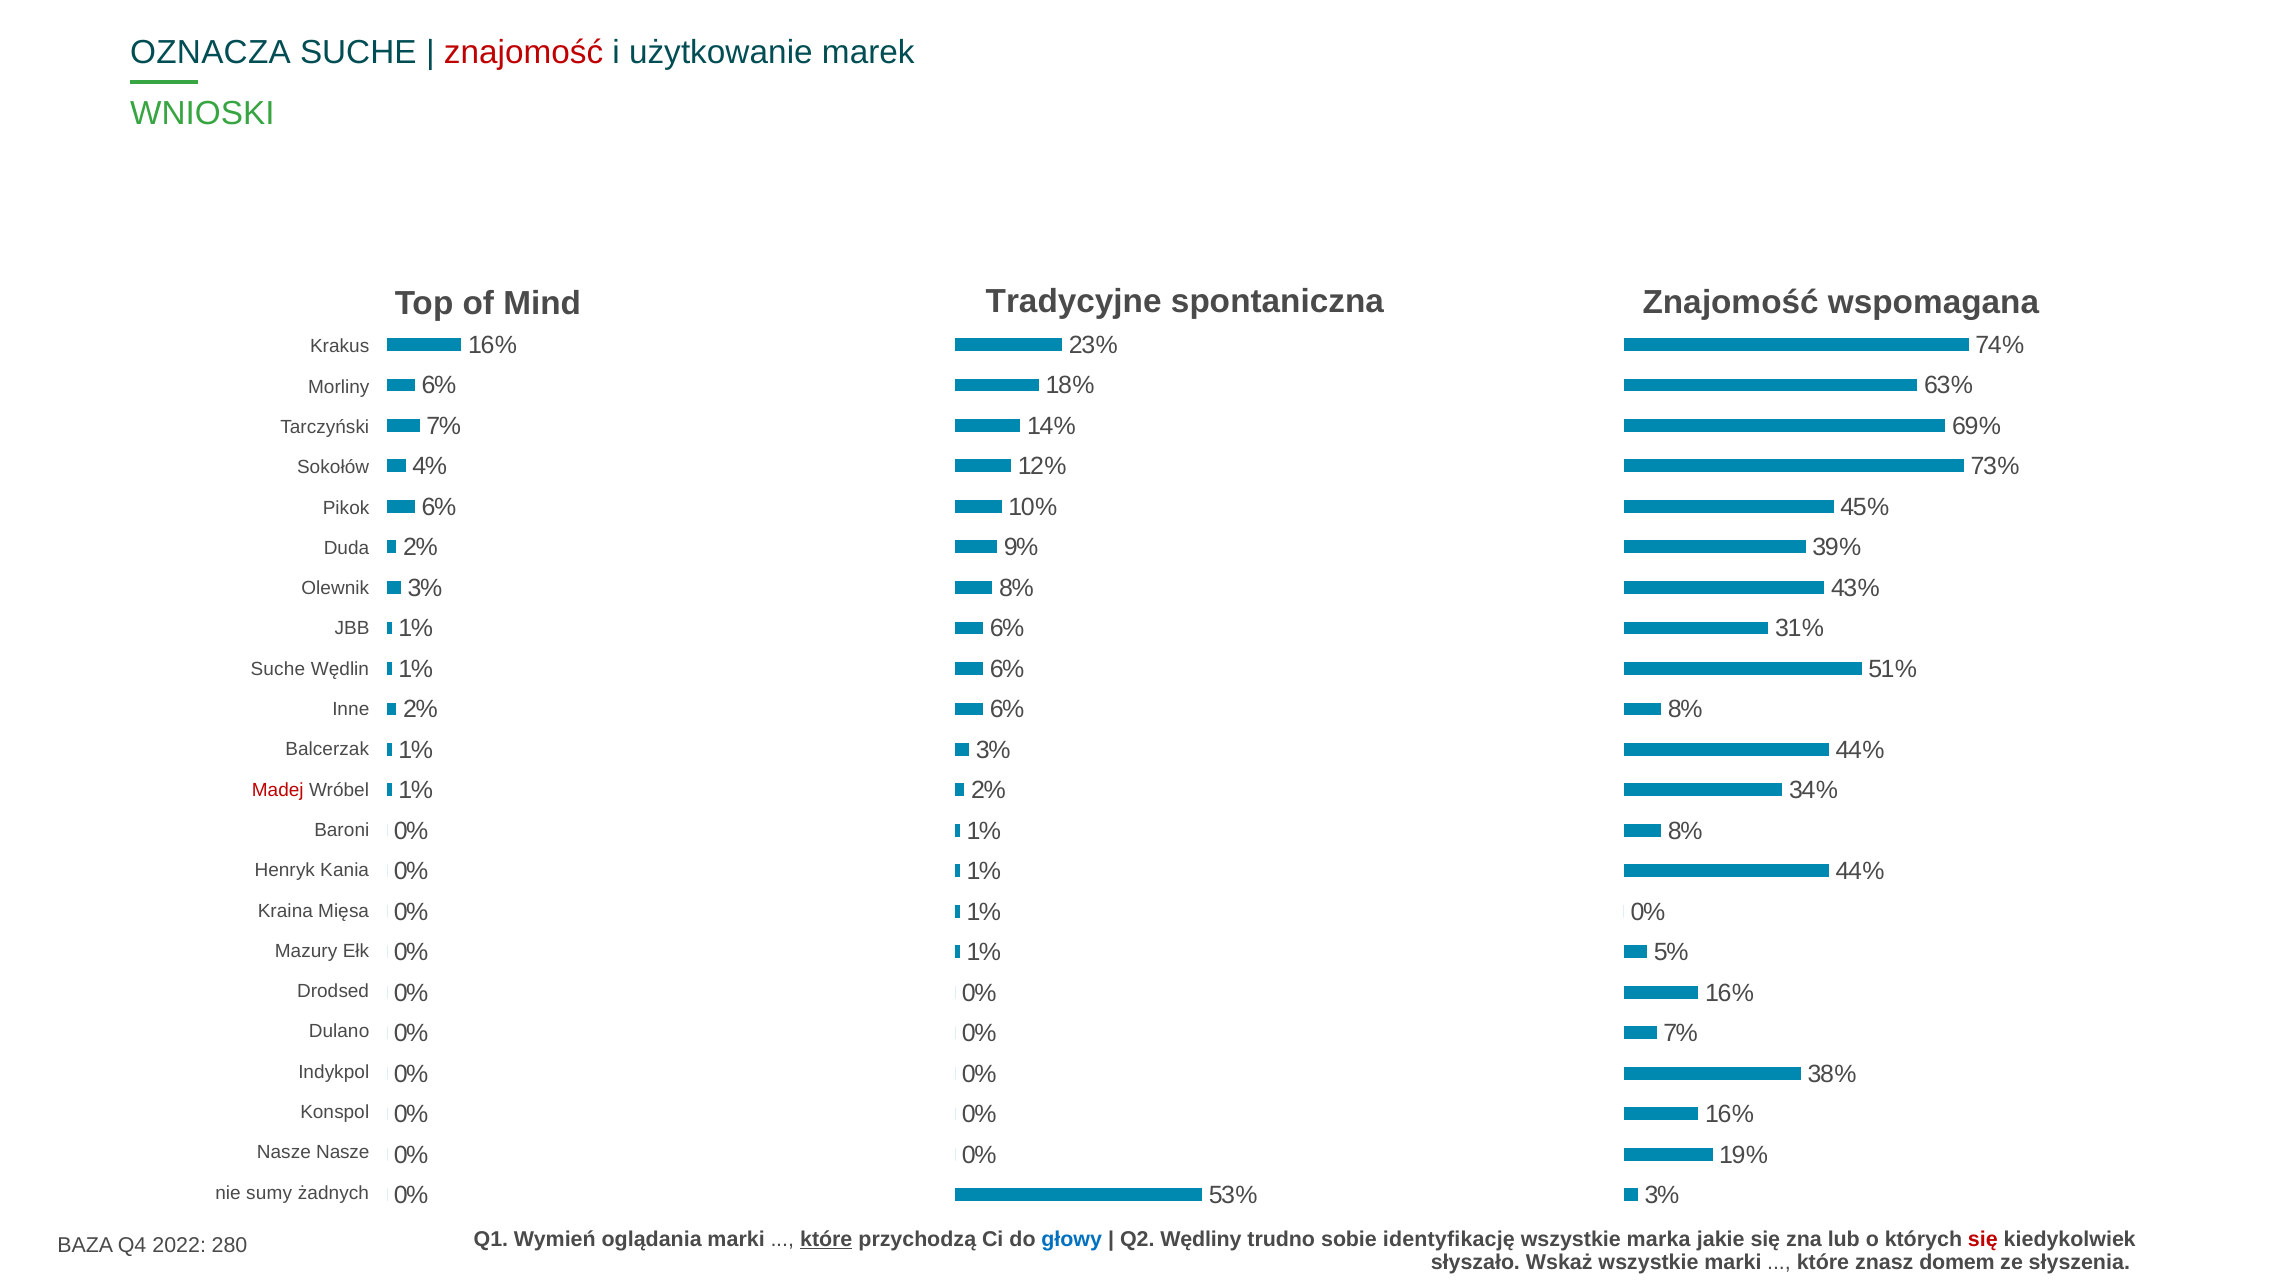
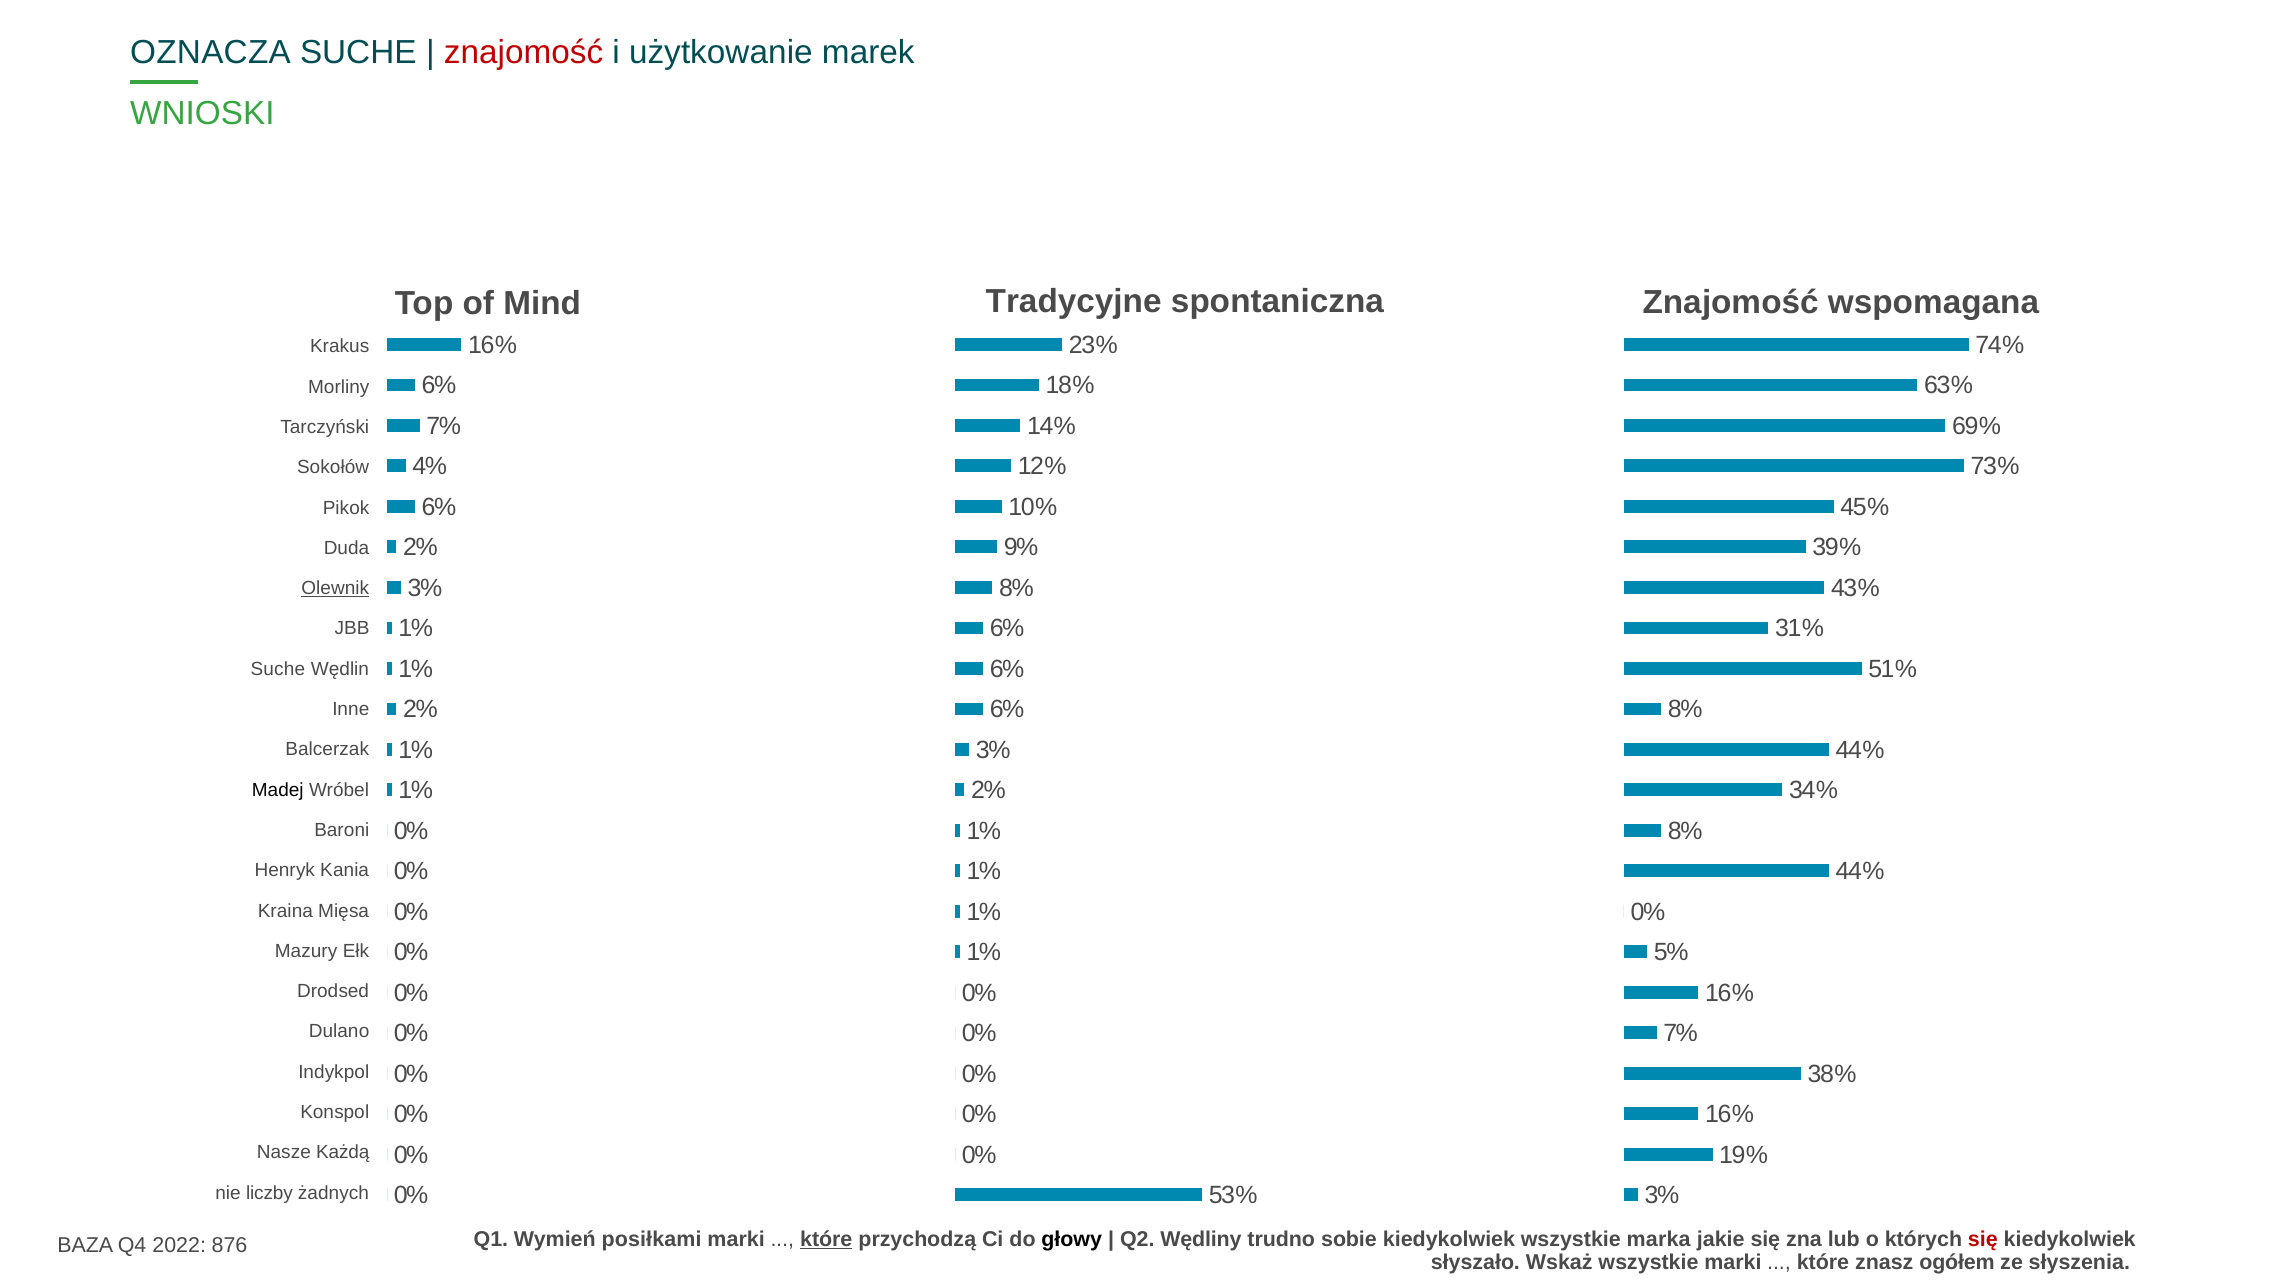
Olewnik underline: none -> present (335, 588)
Madej colour: red -> black (278, 790)
Nasze Nasze: Nasze -> Każdą (343, 1153)
sumy: sumy -> liczby (269, 1193)
oglądania: oglądania -> posiłkami (652, 1240)
głowy colour: blue -> black (1072, 1240)
sobie identyfikację: identyfikację -> kiedykolwiek (1449, 1240)
280: 280 -> 876 (229, 1246)
domem: domem -> ogółem (1957, 1263)
